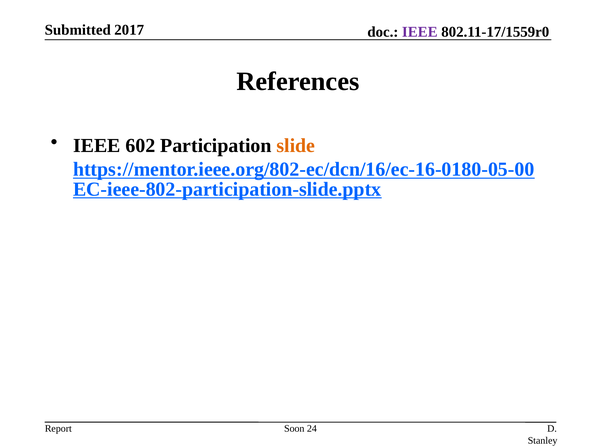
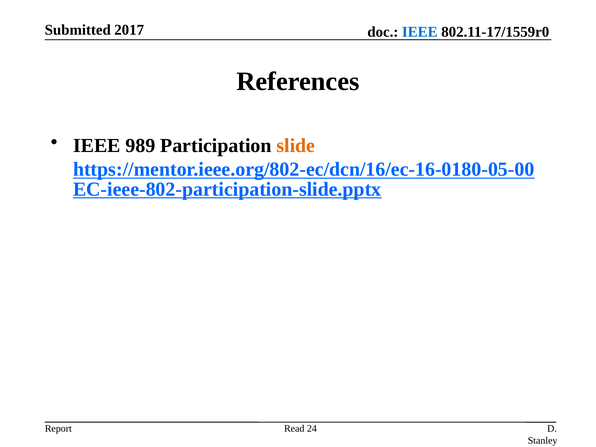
IEEE colour: purple -> blue (420, 32)
602: 602 -> 989 (140, 145)
Soon: Soon -> Read (294, 429)
